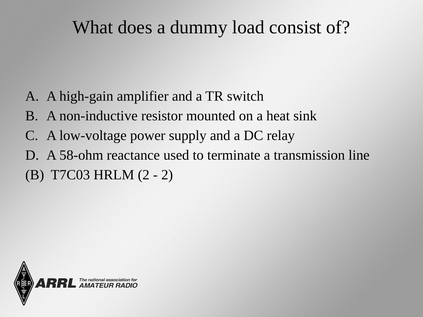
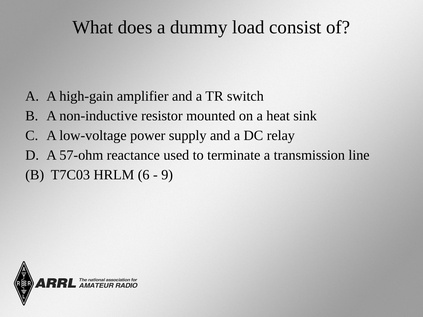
58-ohm: 58-ohm -> 57-ohm (81, 155)
HRLM 2: 2 -> 6 (144, 175)
2: 2 -> 9 (167, 175)
